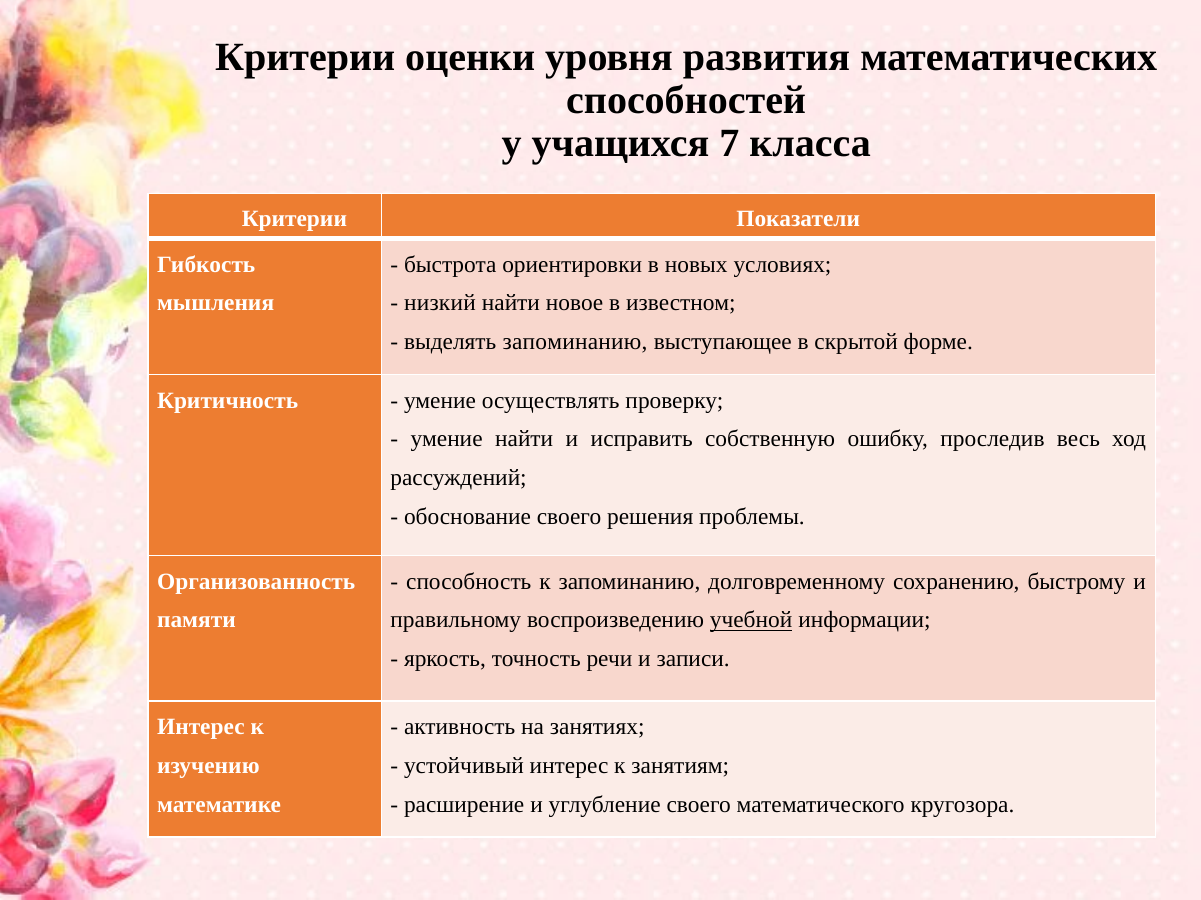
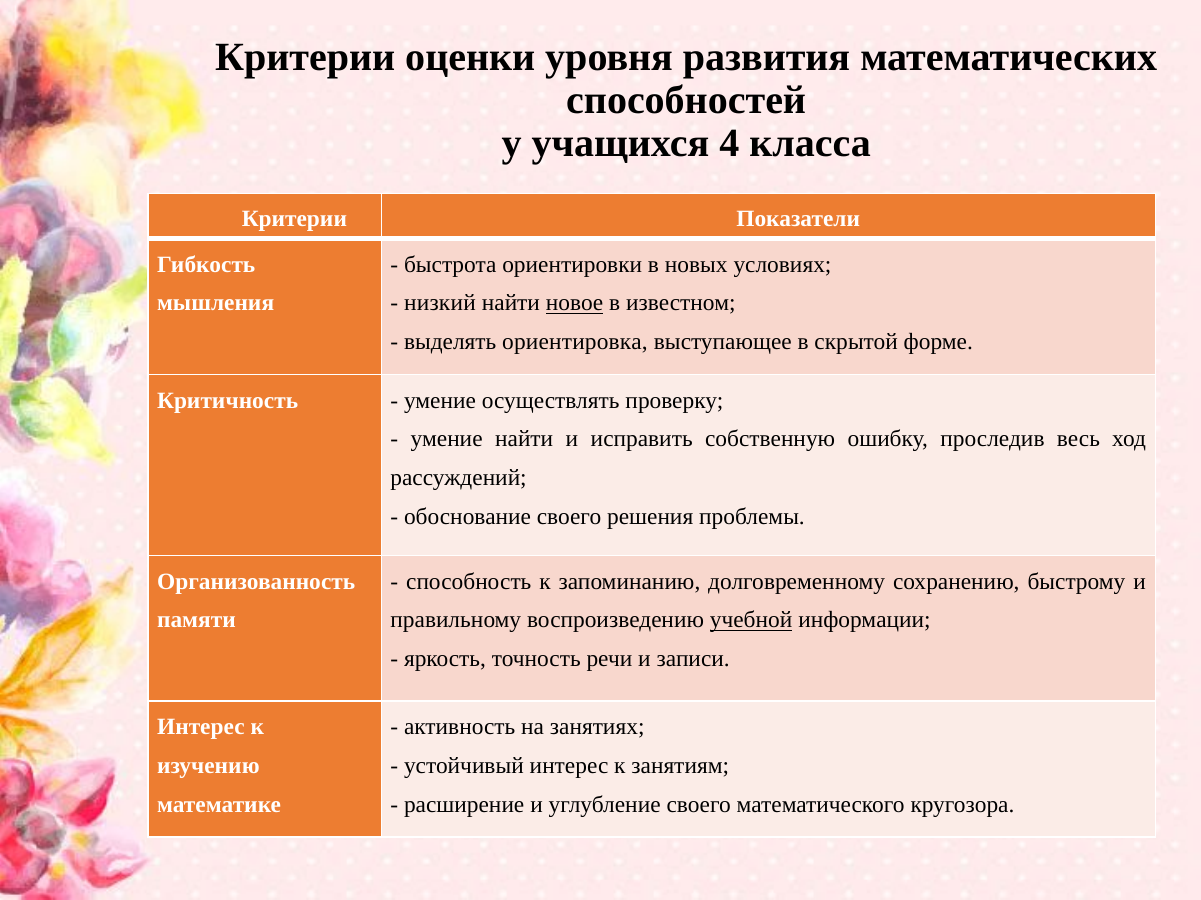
7: 7 -> 4 (729, 144)
новое underline: none -> present (575, 303)
выделять запоминанию: запоминанию -> ориентировка (575, 342)
